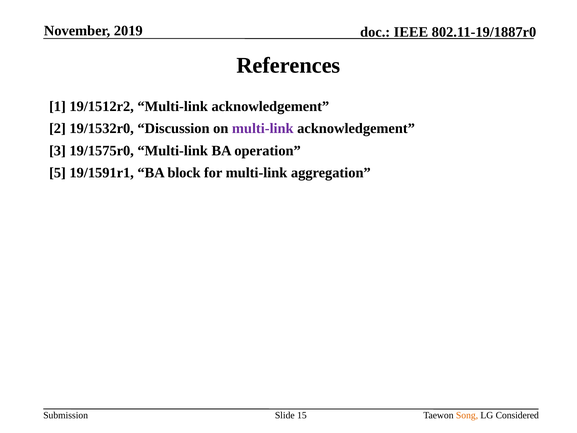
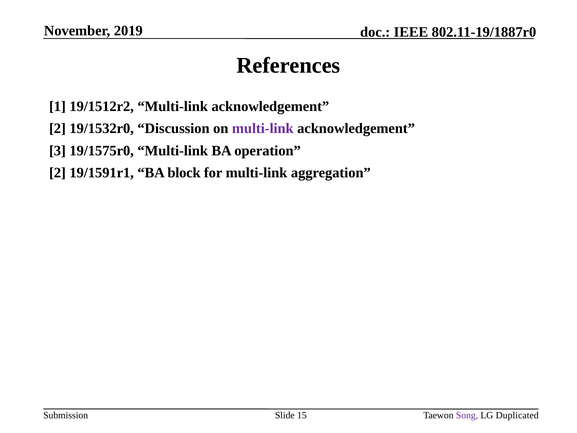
5: 5 -> 2 (57, 173)
Song colour: orange -> purple (467, 415)
Considered: Considered -> Duplicated (517, 415)
